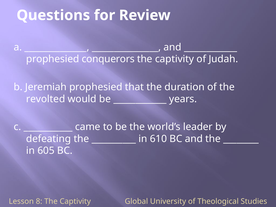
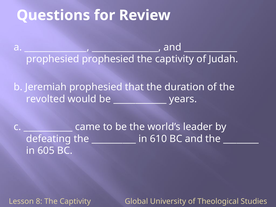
prophesied conquerors: conquerors -> prophesied (108, 59)
